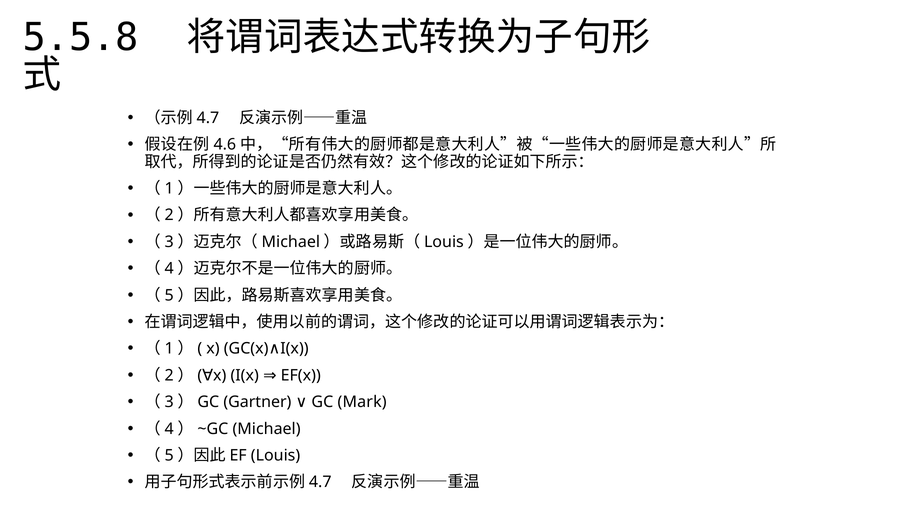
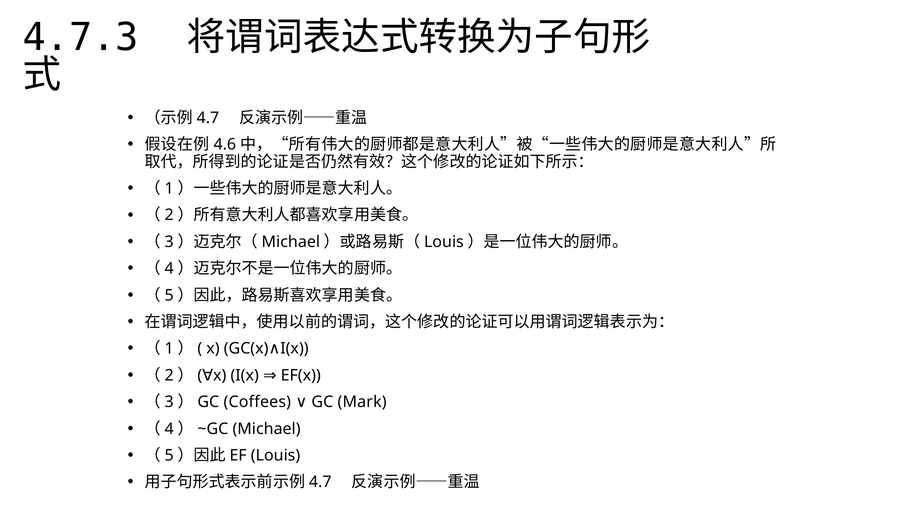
5.5.8: 5.5.8 -> 4.7.3 (81, 38)
Gartner: Gartner -> Coffees (257, 402)
